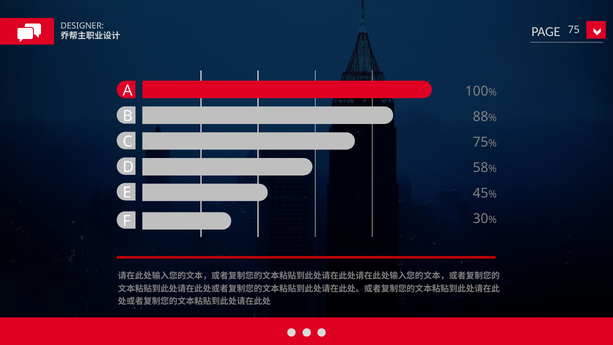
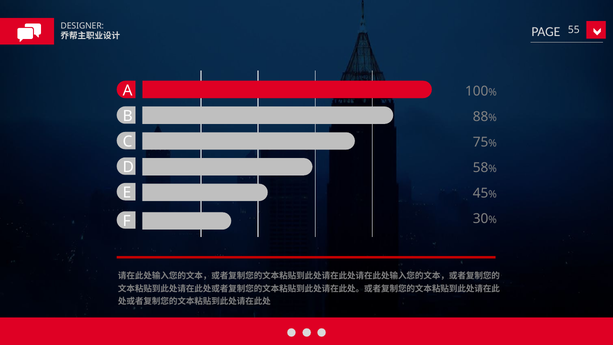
75: 75 -> 55 (574, 30)
